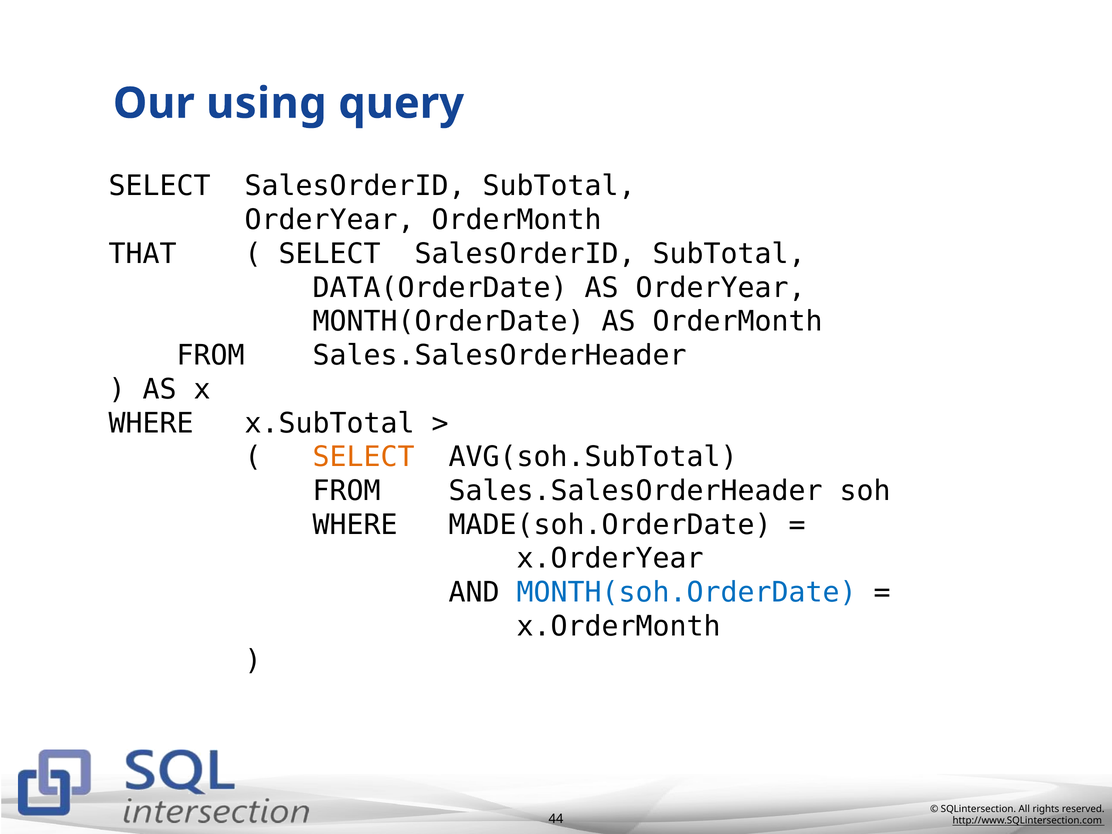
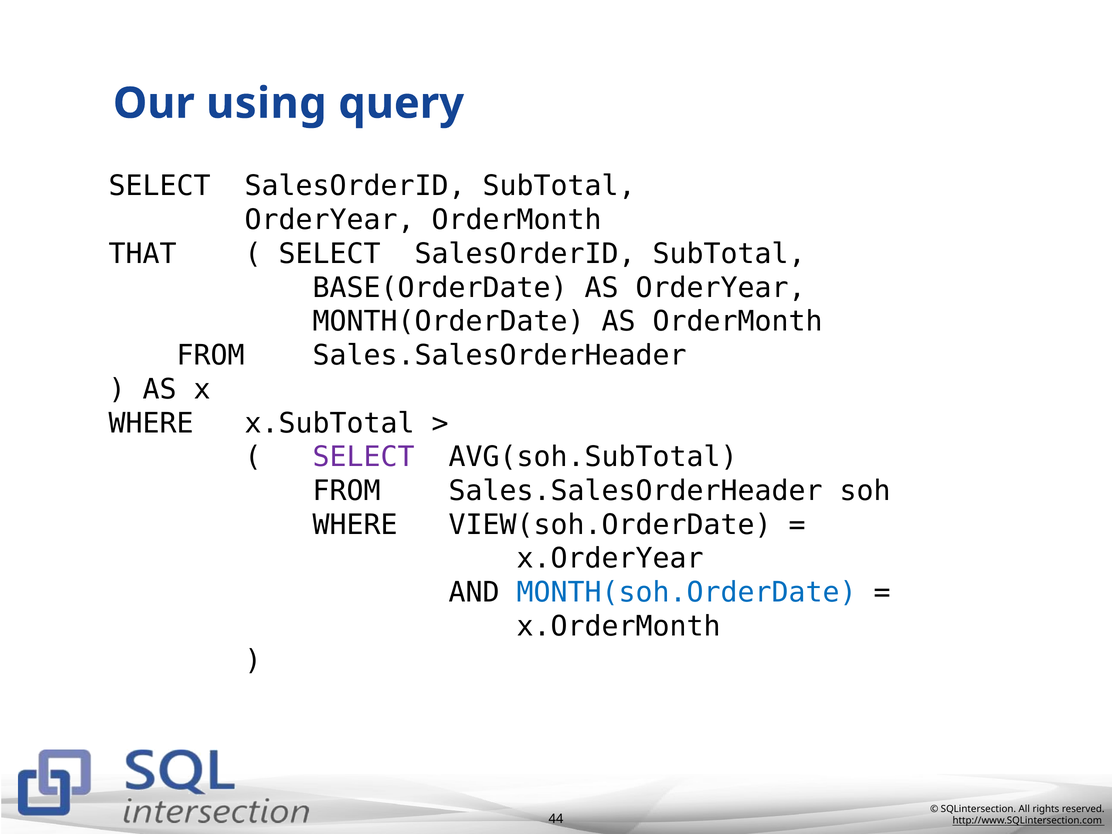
DATA(OrderDate: DATA(OrderDate -> BASE(OrderDate (440, 288)
SELECT colour: orange -> purple (364, 457)
MADE(soh.OrderDate: MADE(soh.OrderDate -> VIEW(soh.OrderDate (610, 525)
